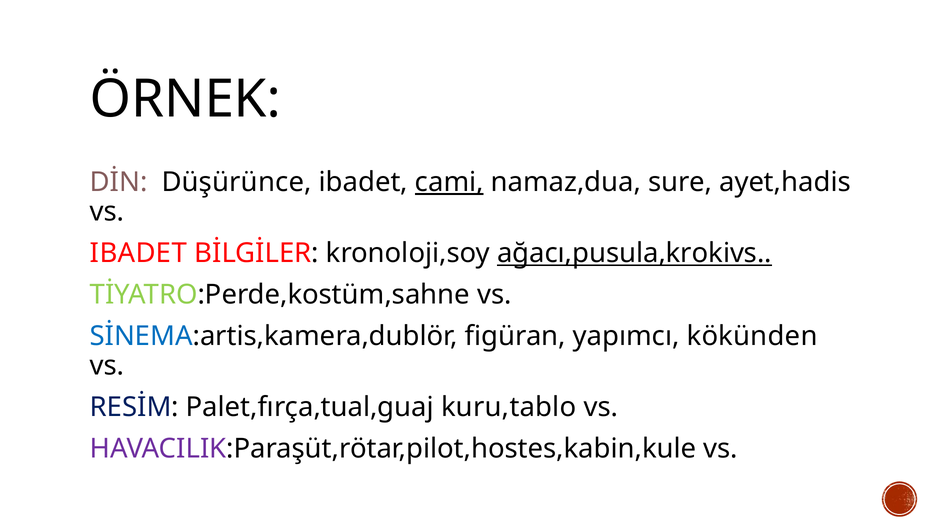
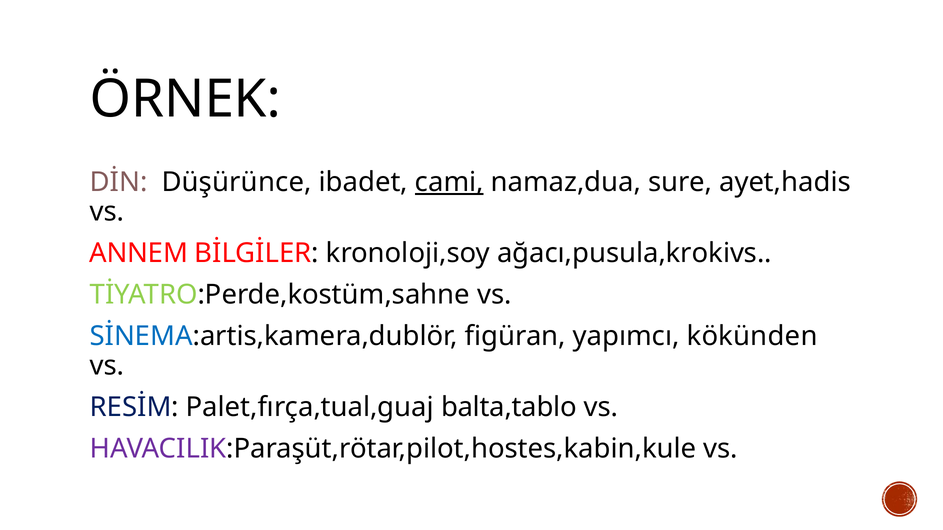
IBADET: IBADET -> ANNEM (139, 254)
ağacı,pusula,krokivs underline: present -> none (634, 254)
kuru,tablo: kuru,tablo -> balta,tablo (509, 408)
